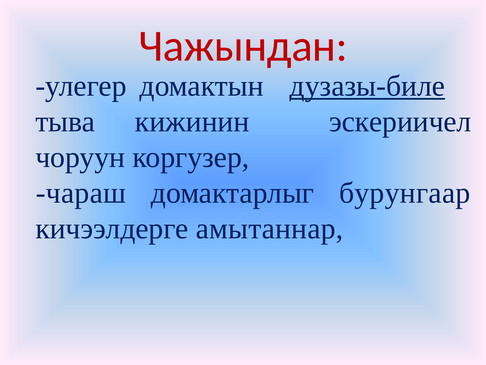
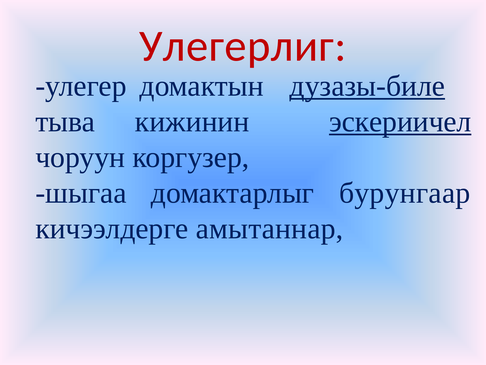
Чажындан: Чажындан -> Улегерлиг (243, 46)
эскериичел underline: none -> present (400, 122)
чараш: чараш -> шыгаа (81, 193)
